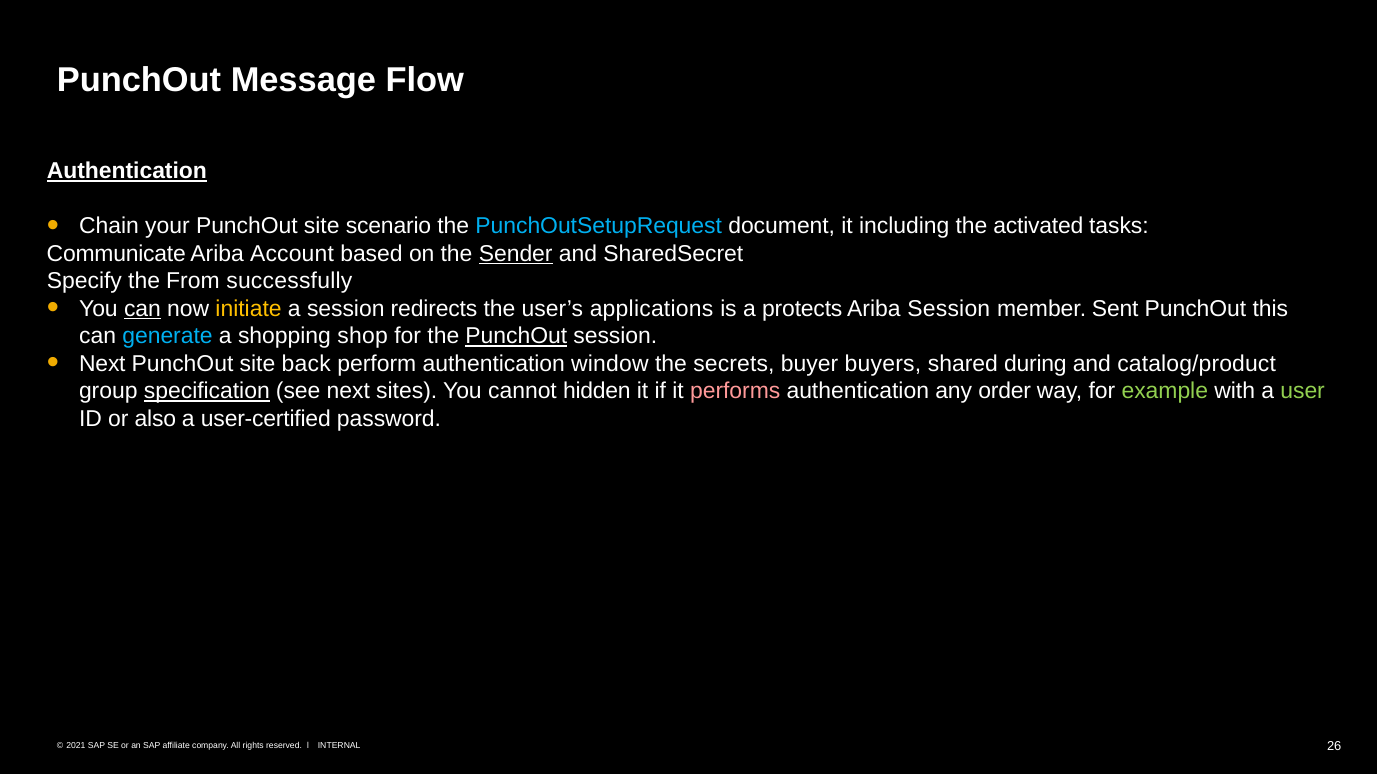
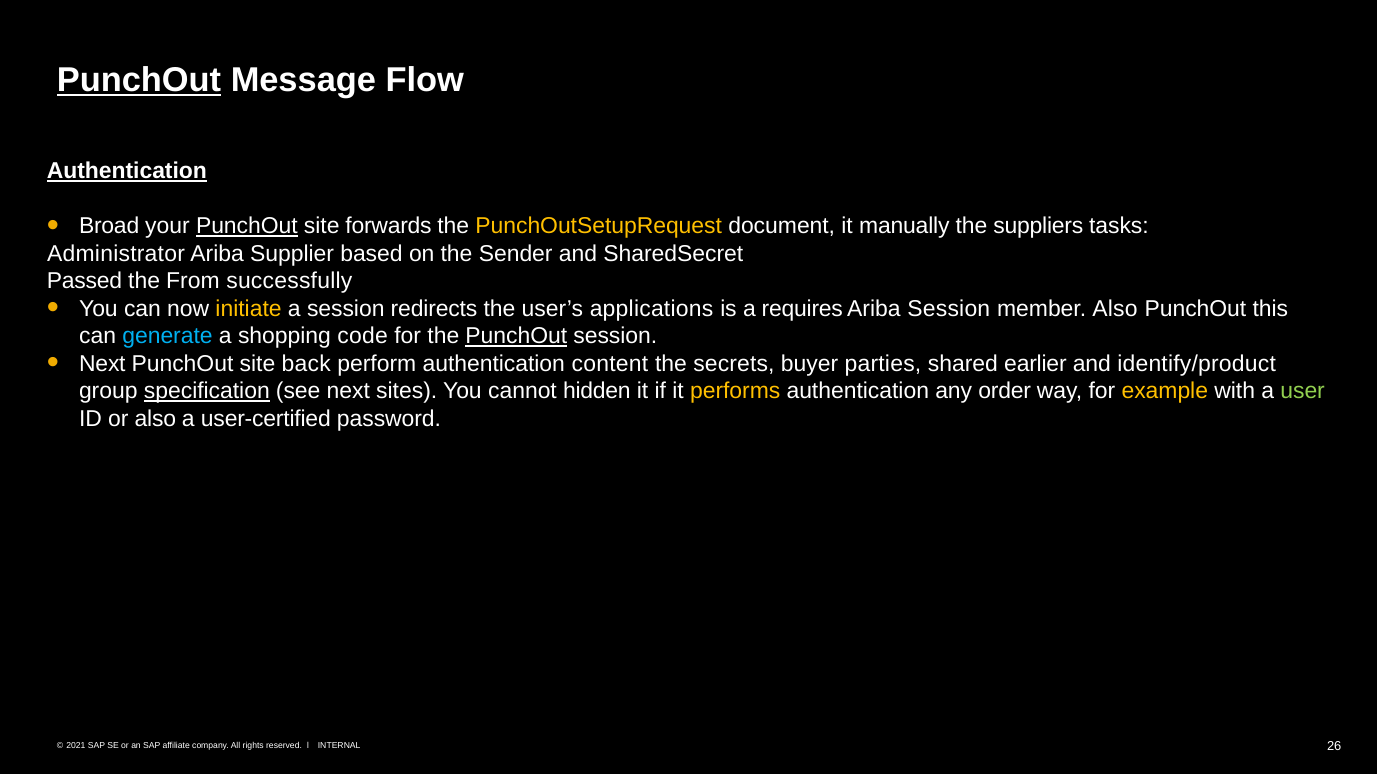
PunchOut underline: none -> present (139, 80)
Chain: Chain -> Broad (109, 226)
PunchOut underline: none -> present (247, 226)
scenario: scenario -> forwards (389, 226)
PunchOutSetupRequest colour: light blue -> yellow (599, 226)
including: including -> manually (904, 226)
activated: activated -> suppliers (1038, 226)
Communicate: Communicate -> Administrator (116, 254)
Account: Account -> Supplier (292, 254)
Sender underline: present -> none (516, 254)
Specify: Specify -> Passed (84, 281)
can underline: present -> none (142, 309)
protects: protects -> requires (802, 309)
member Sent: Sent -> Also (1115, 309)
shop: shop -> code (363, 336)
window: window -> content (610, 364)
buyers: buyers -> parties (883, 364)
during: during -> earlier (1035, 364)
catalog/product: catalog/product -> identify/product (1197, 364)
performs colour: pink -> yellow (735, 391)
example colour: light green -> yellow (1165, 391)
